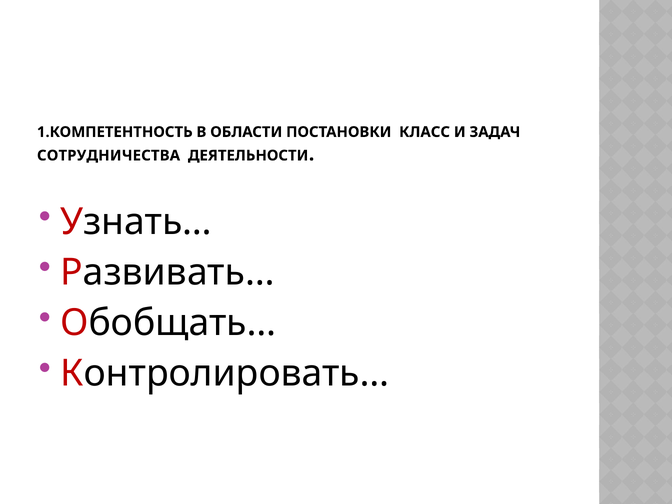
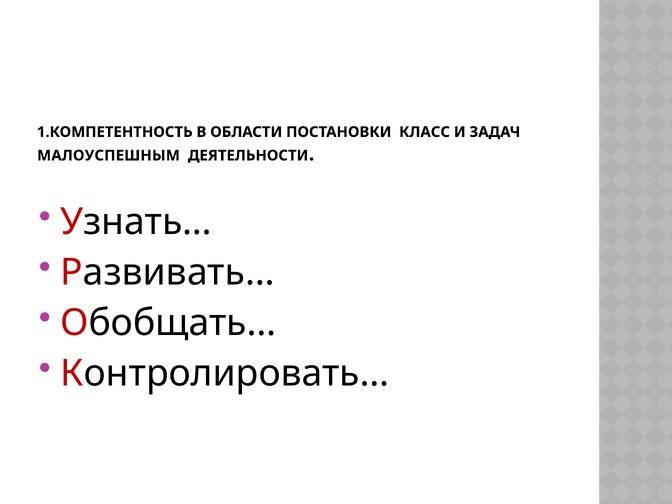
СОТРУДНИЧЕСТВА: СОТРУДНИЧЕСТВА -> МАЛОУСПЕШНЫМ (109, 156)
